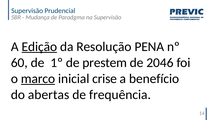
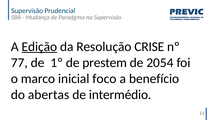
PENA: PENA -> CRISE (149, 47)
60: 60 -> 77 (19, 63)
2046: 2046 -> 2054 (160, 63)
marco underline: present -> none (38, 79)
crise: crise -> foco (104, 79)
frequência: frequência -> intermédio (120, 95)
